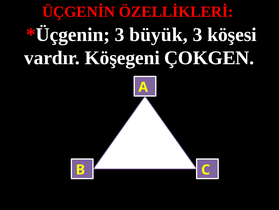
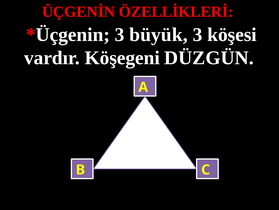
ÇOKGEN: ÇOKGEN -> DÜZGÜN (209, 58)
